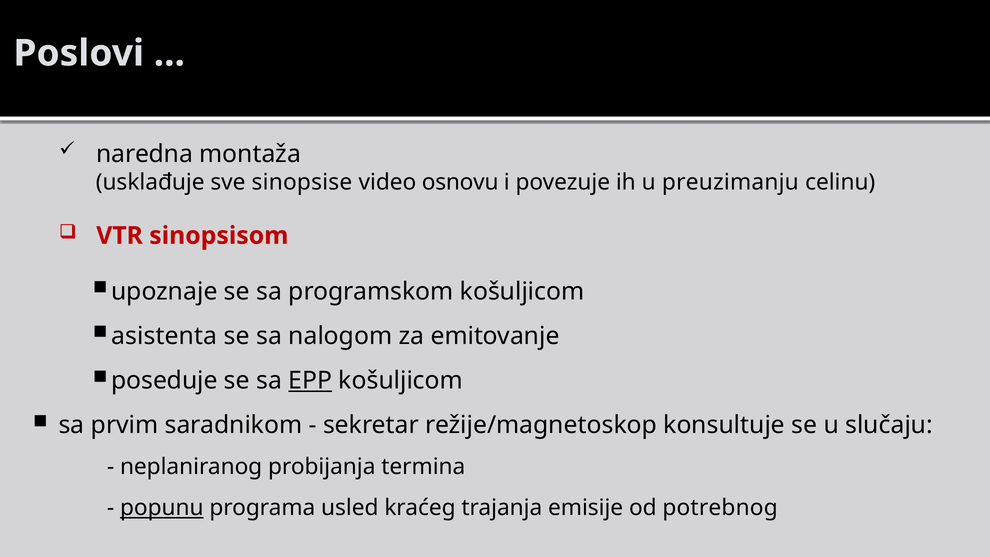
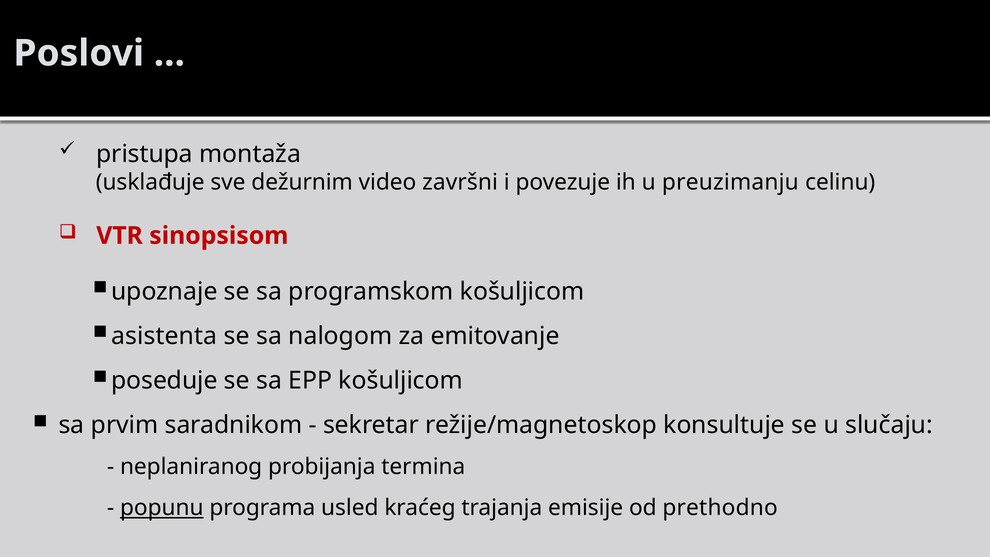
naredna: naredna -> pristupa (145, 154)
sinopsise: sinopsise -> dežurnim (302, 182)
osnovu: osnovu -> završni (460, 182)
EPP underline: present -> none (310, 380)
potrebnog: potrebnog -> prethodno (720, 508)
